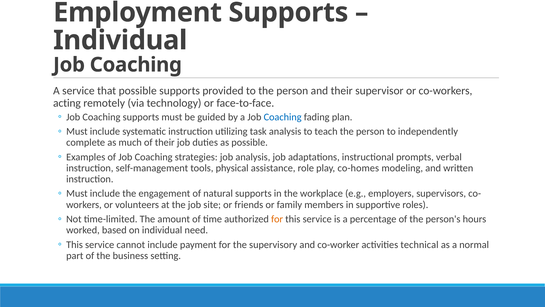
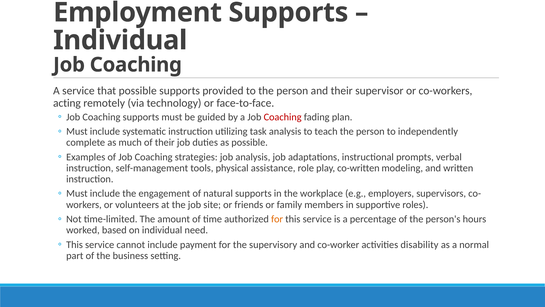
Coaching colour: blue -> red (283, 117)
co-homes: co-homes -> co-written (358, 168)
technical: technical -> disability (419, 244)
